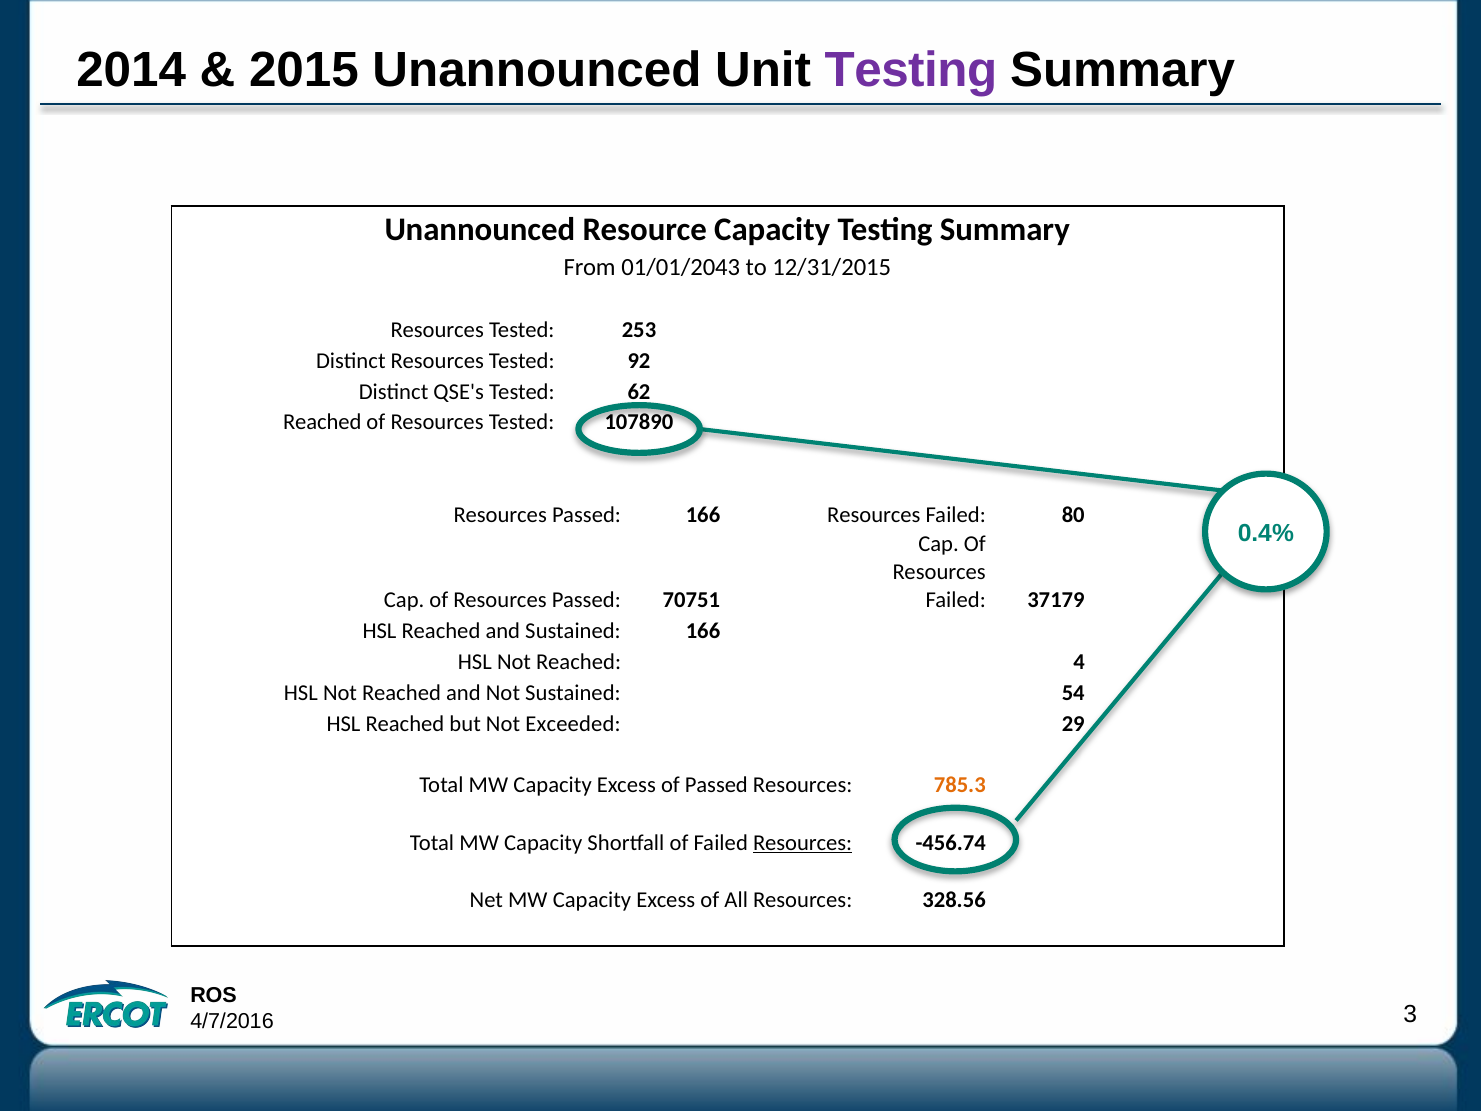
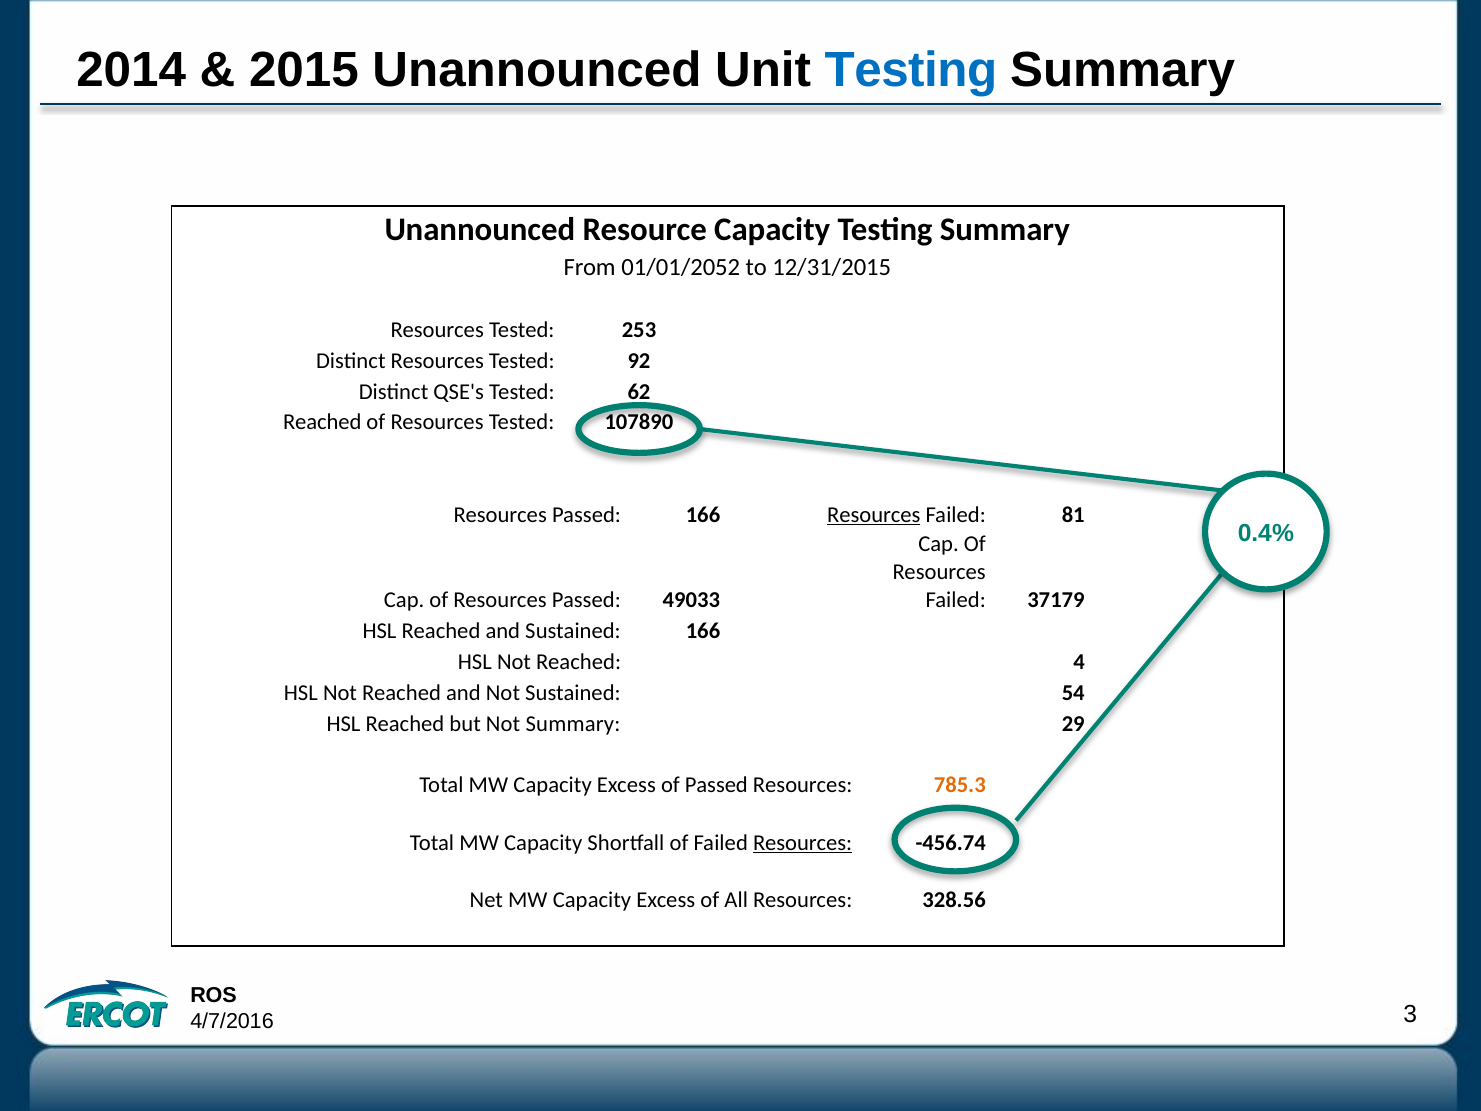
Testing colour: purple -> blue (911, 70)
01/01/2043: 01/01/2043 -> 01/01/2052 (681, 267)
Resources underline: none -> present (874, 515)
80: 80 -> 81 (1073, 515)
70751: 70751 -> 49033 (691, 600)
Not Exceeded: Exceeded -> Summary (573, 724)
